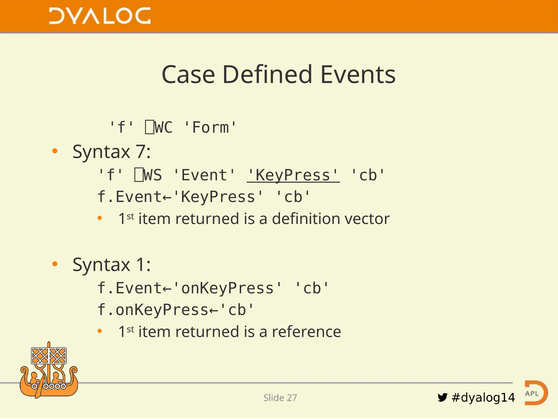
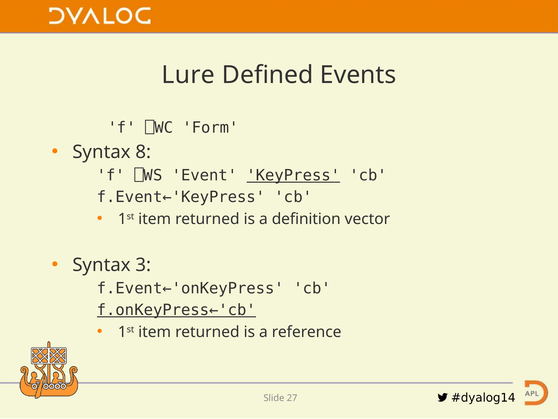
Case: Case -> Lure (188, 75)
7: 7 -> 8 (143, 152)
1: 1 -> 3 (143, 265)
f.onKeyPress←'cb underline: none -> present (176, 310)
